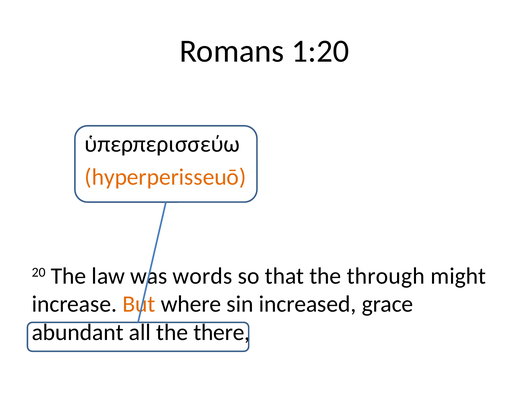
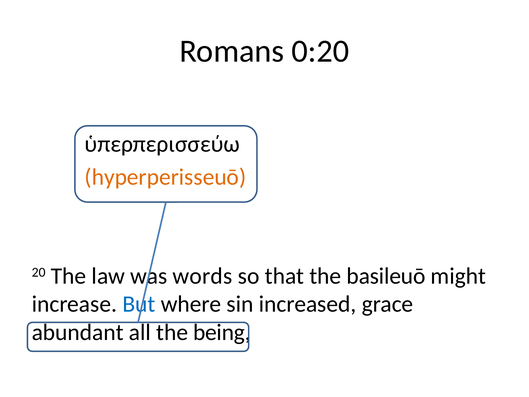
1:20: 1:20 -> 0:20 (320, 51)
through: through -> basileuō (386, 276)
But colour: orange -> blue (139, 304)
there: there -> being (222, 332)
